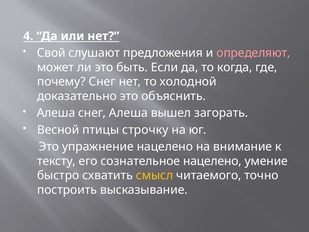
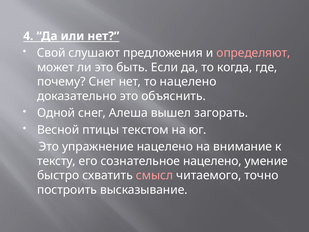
то холодной: холодной -> нацелено (188, 82)
Алеша: Алеша -> Одной (56, 113)
строчку: строчку -> текстом (145, 130)
смысл colour: yellow -> pink (155, 175)
